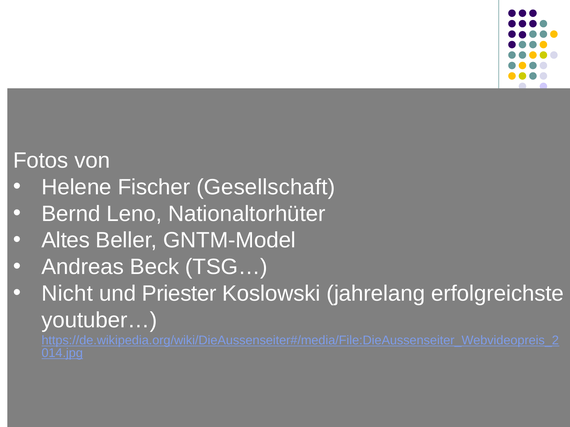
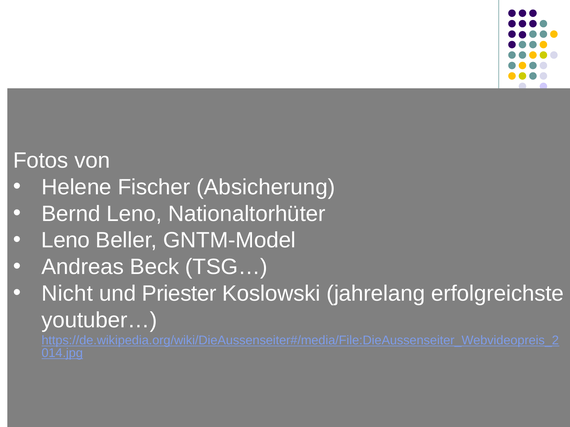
Gesellschaft: Gesellschaft -> Absicherung (266, 187)
Altes: Altes -> Leno (66, 241)
